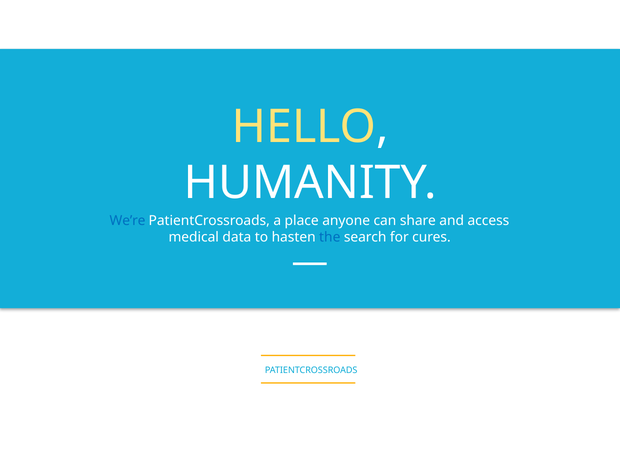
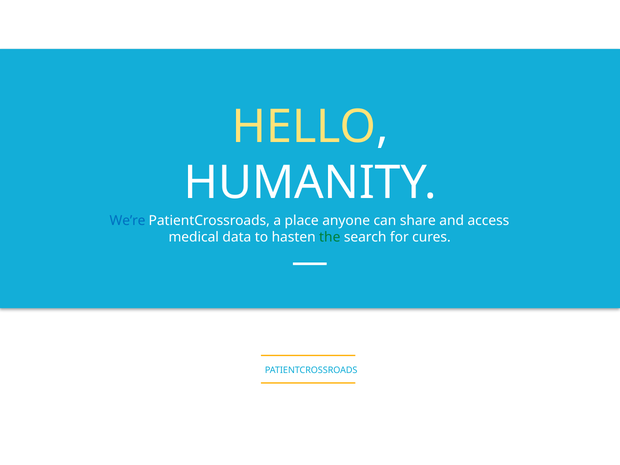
the colour: blue -> green (330, 237)
